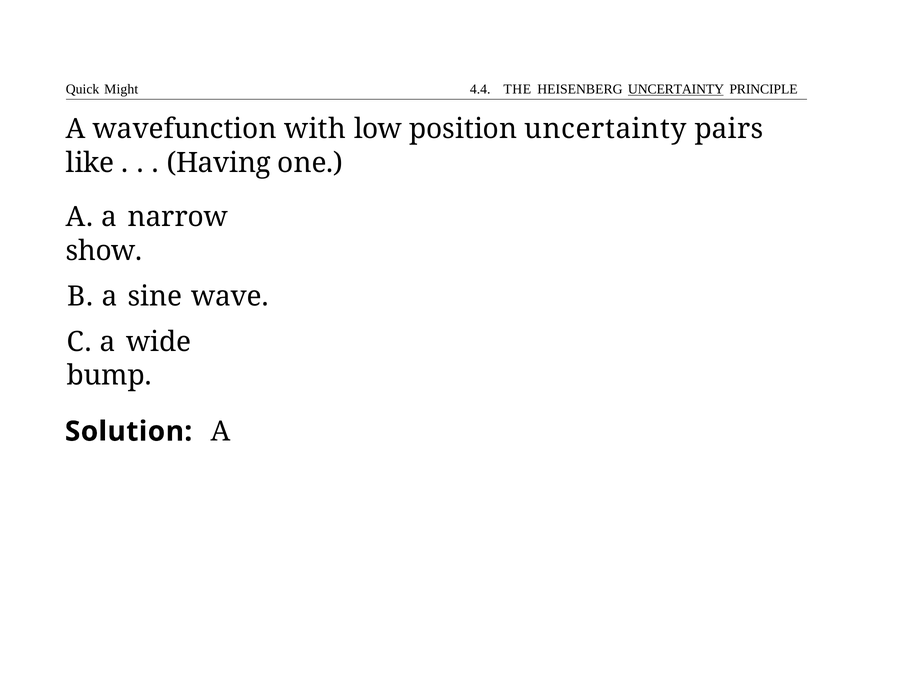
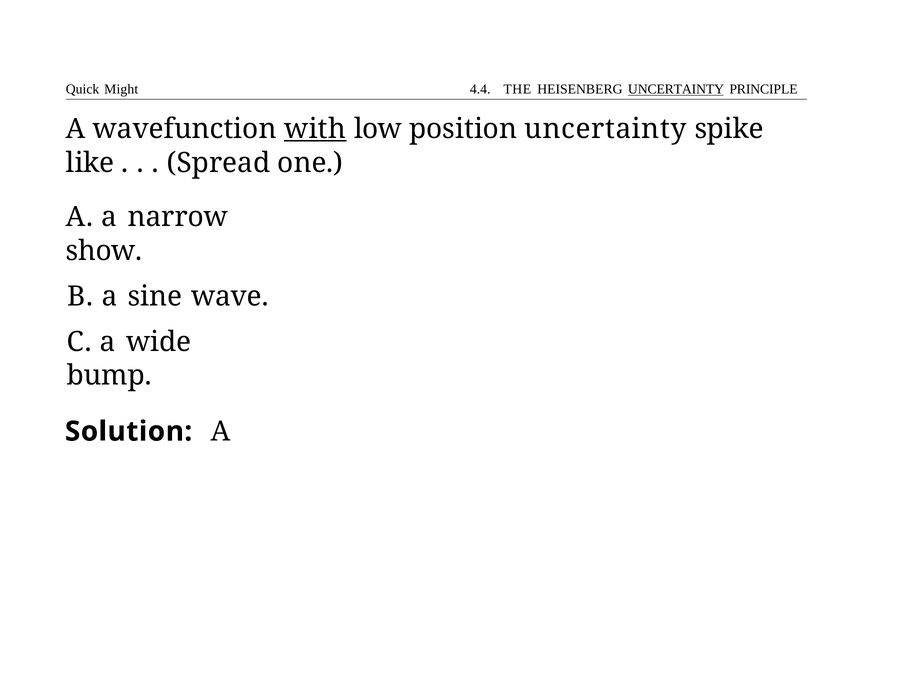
with underline: none -> present (315, 129)
pairs: pairs -> spike (729, 129)
Having: Having -> Spread (219, 163)
